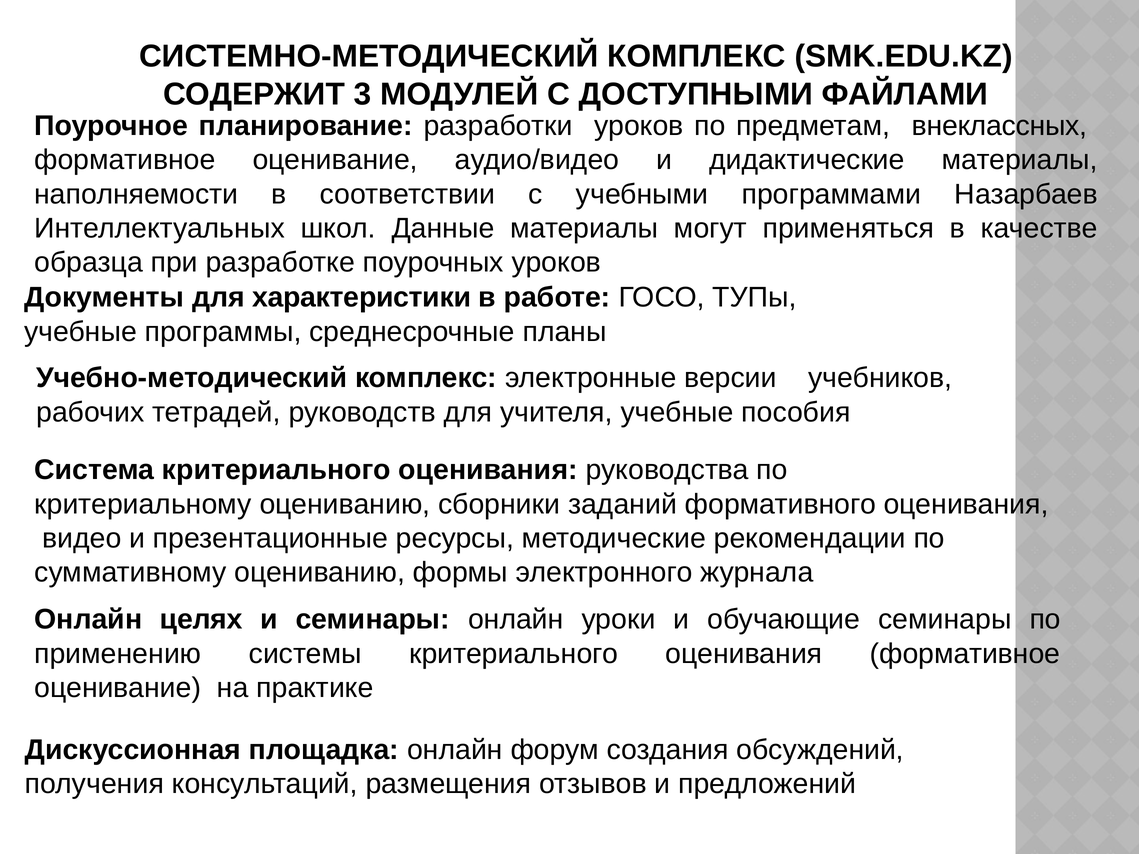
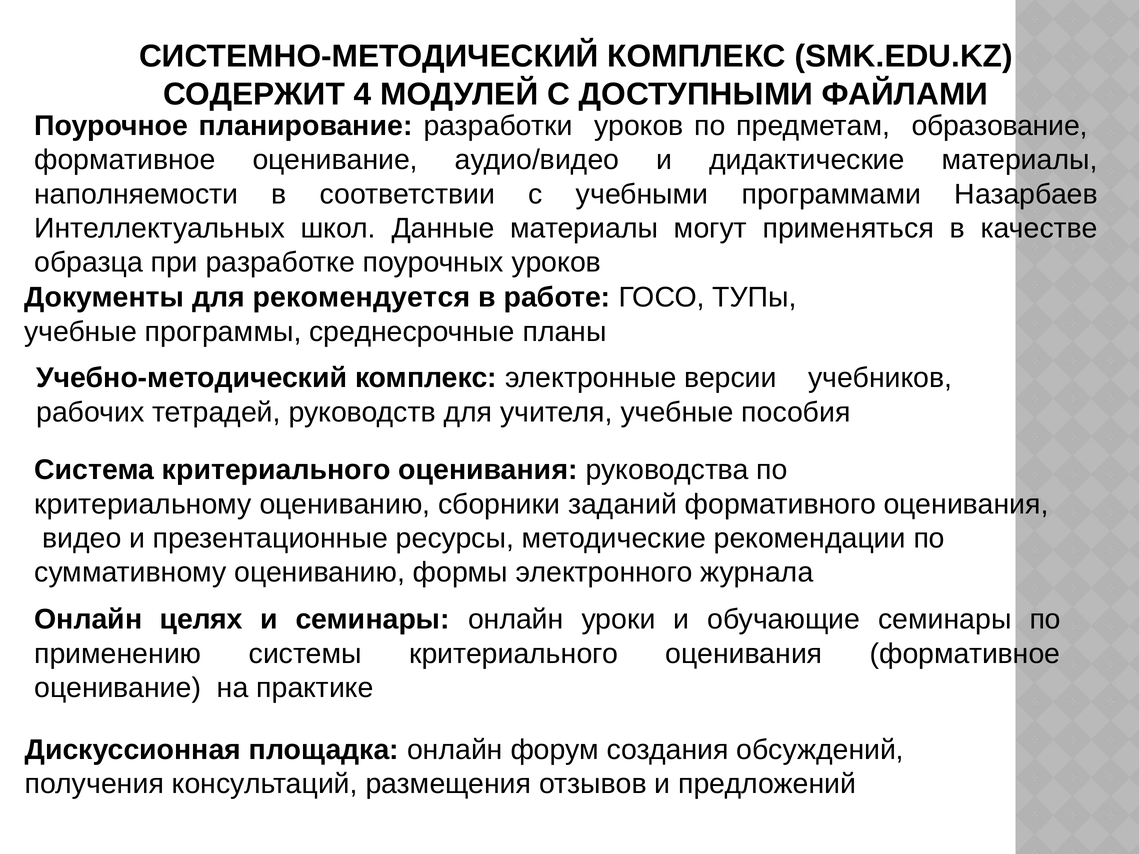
3: 3 -> 4 (363, 94)
внеклассных: внеклассных -> образование (1000, 126)
характеристики: характеристики -> рекомендуется (361, 298)
